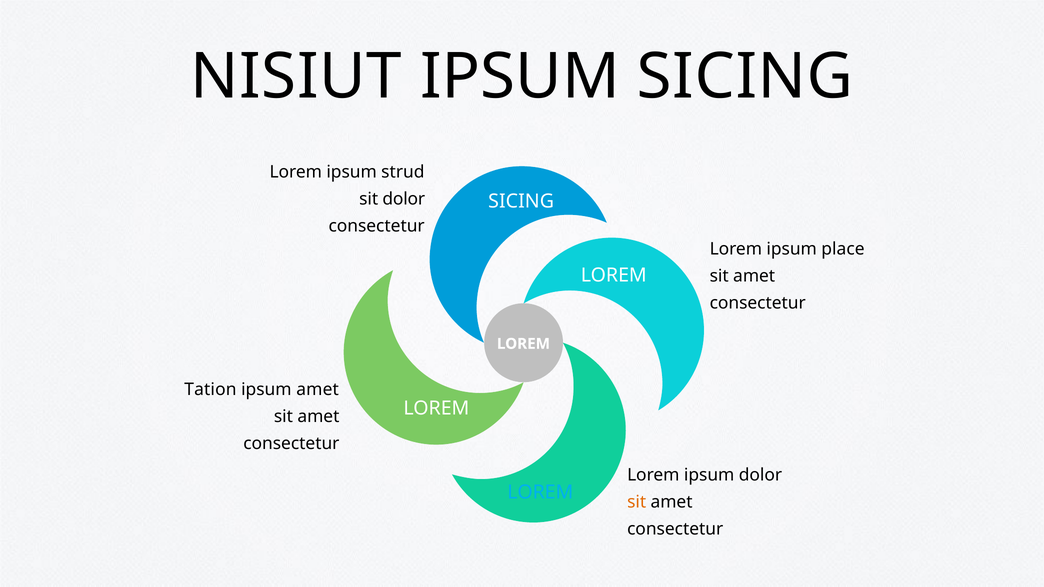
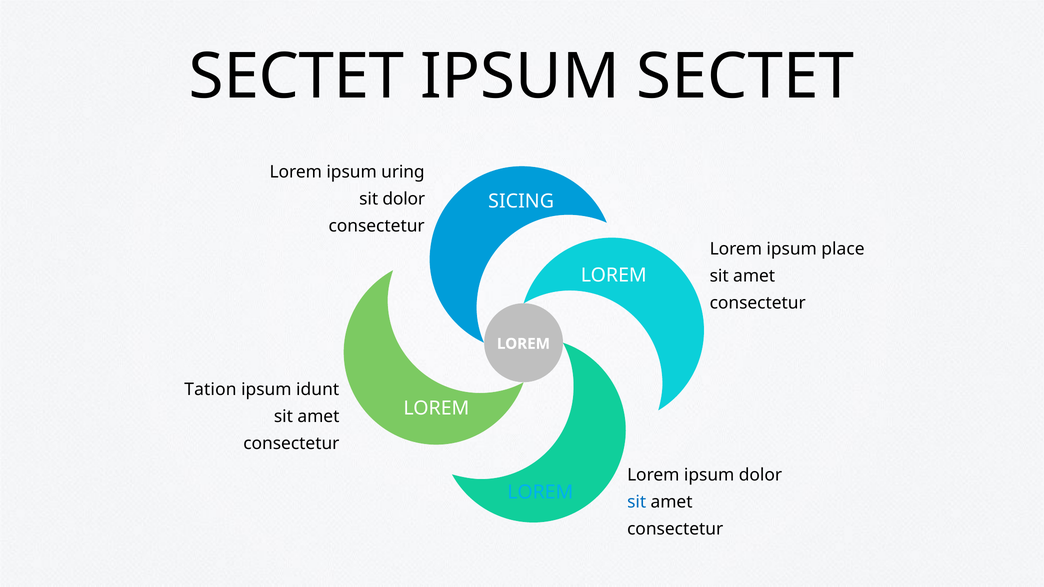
NISIUT: NISIUT -> SECTET (297, 77)
IPSUM SICING: SICING -> SECTET (745, 77)
strud: strud -> uring (403, 172)
ipsum amet: amet -> idunt (318, 390)
sit colour: orange -> blue (637, 502)
